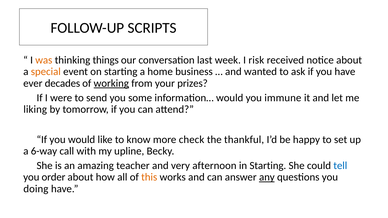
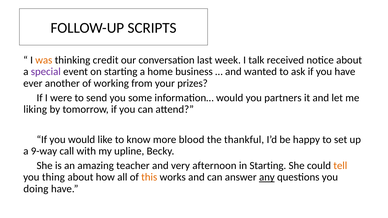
things: things -> credit (106, 60)
risk: risk -> talk (256, 60)
special colour: orange -> purple (46, 72)
decades: decades -> another (62, 83)
working underline: present -> none (111, 83)
immune: immune -> partners (283, 98)
check: check -> blood (192, 140)
6-way: 6-way -> 9-way (44, 151)
tell colour: blue -> orange (340, 166)
order: order -> thing (53, 177)
